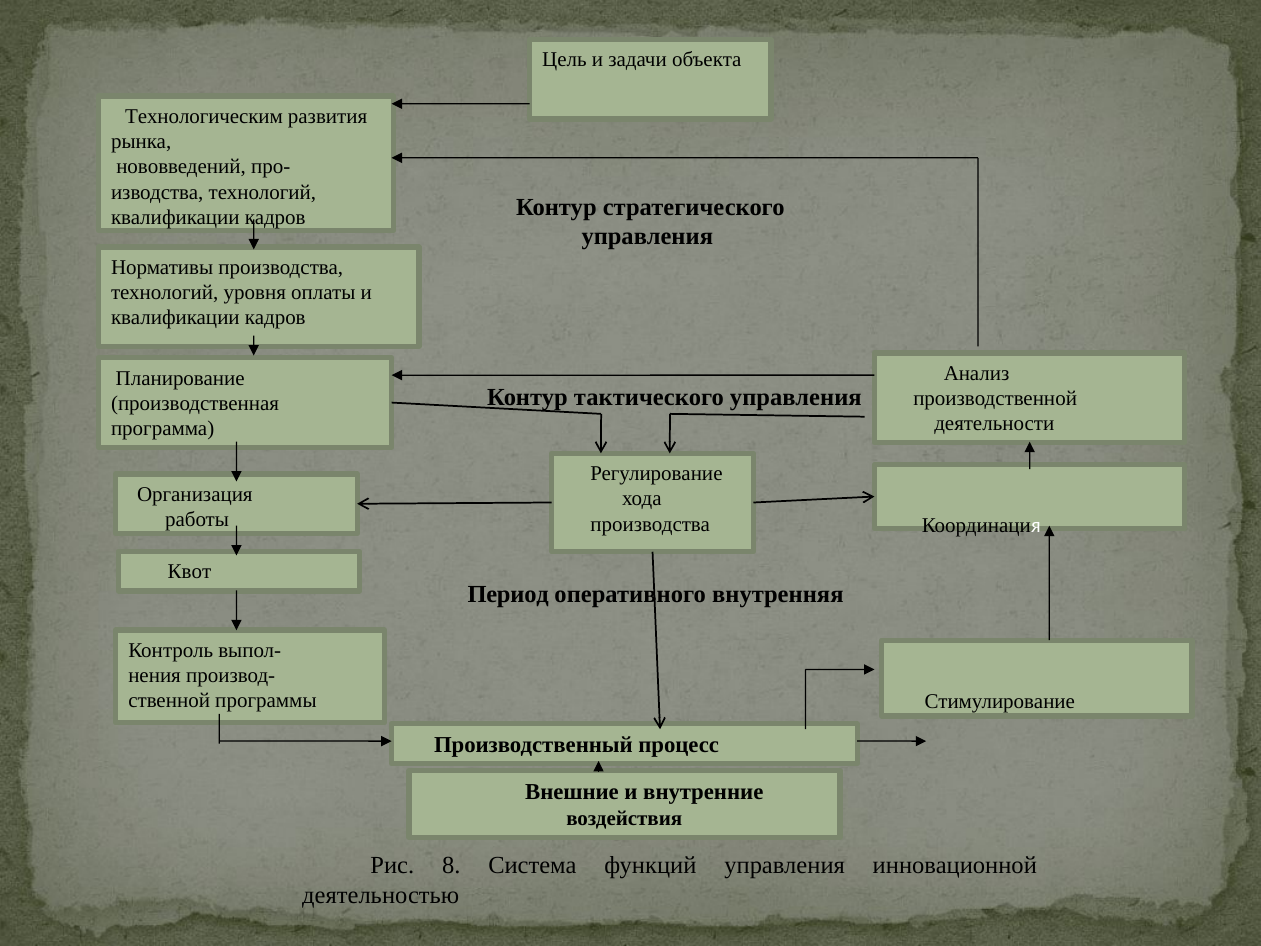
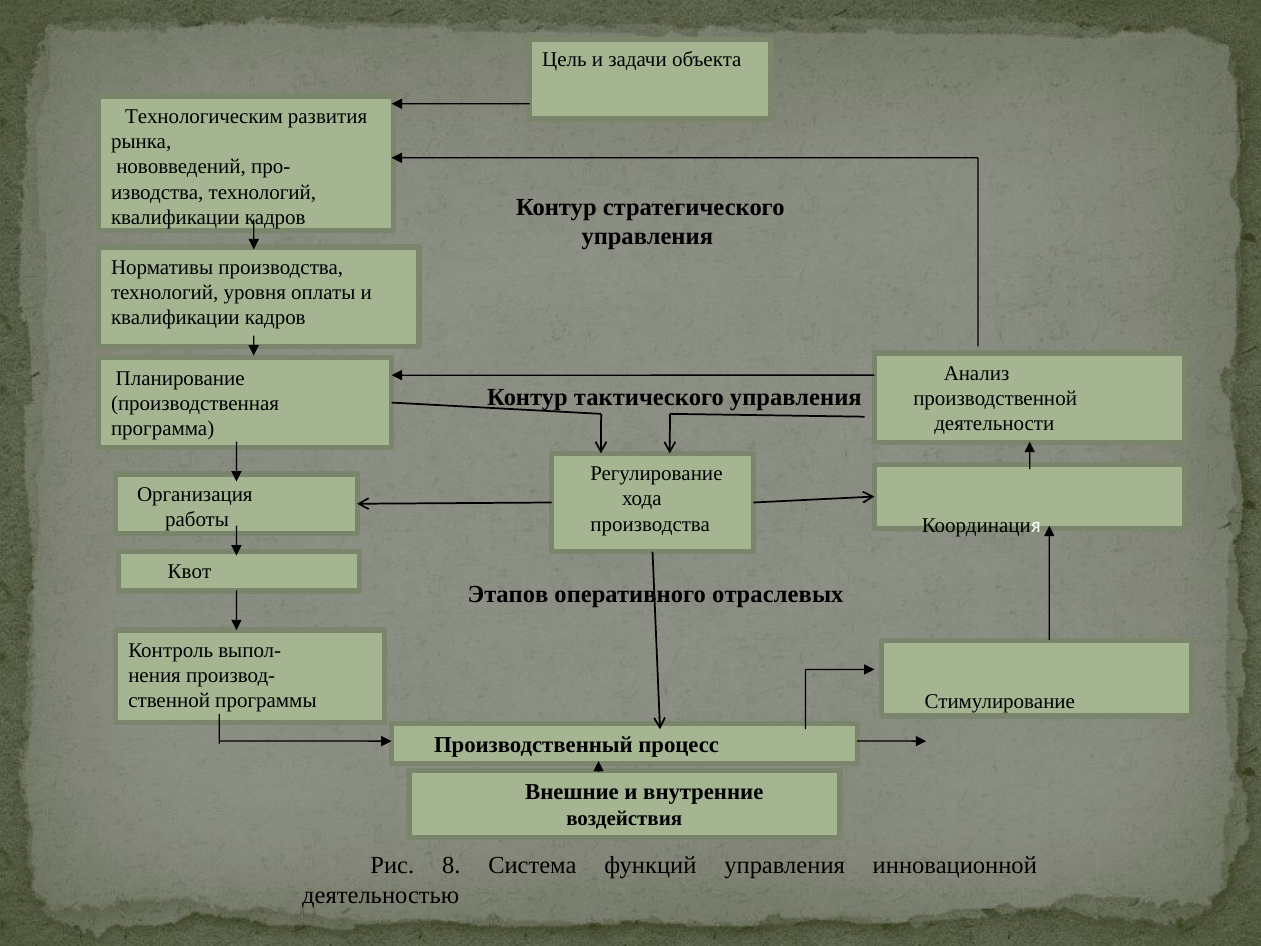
Период: Период -> Этапов (508, 594)
внутренняя: внутренняя -> отраслевых (778, 594)
